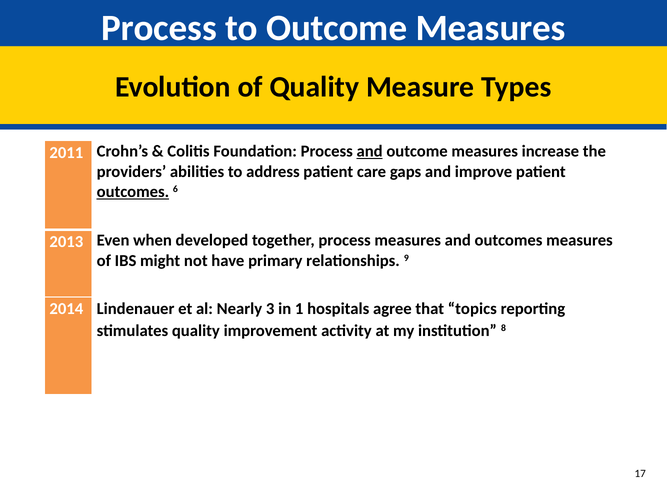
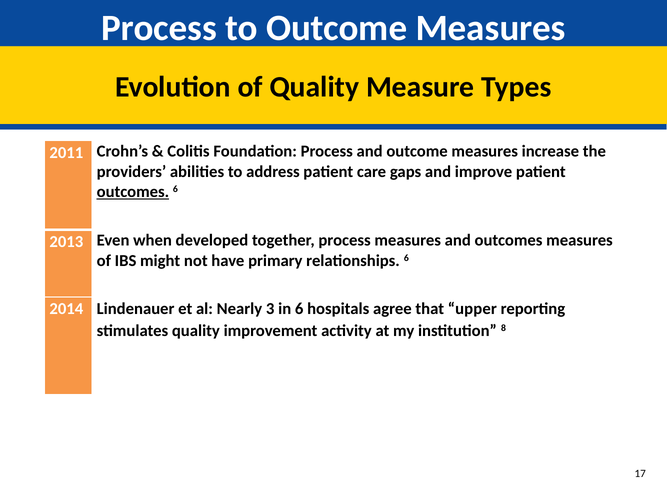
and underline: present -> none (370, 151)
relationships 9: 9 -> 6 (406, 258)
in 1: 1 -> 6 (299, 309)
topics: topics -> upper (472, 309)
